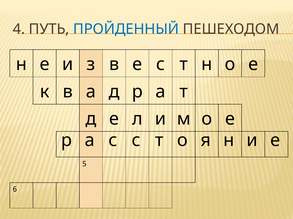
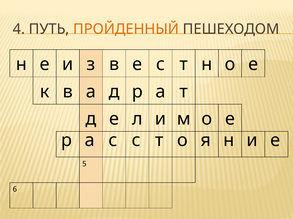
ПРОЙДЕННЫЙ colour: blue -> orange (126, 29)
